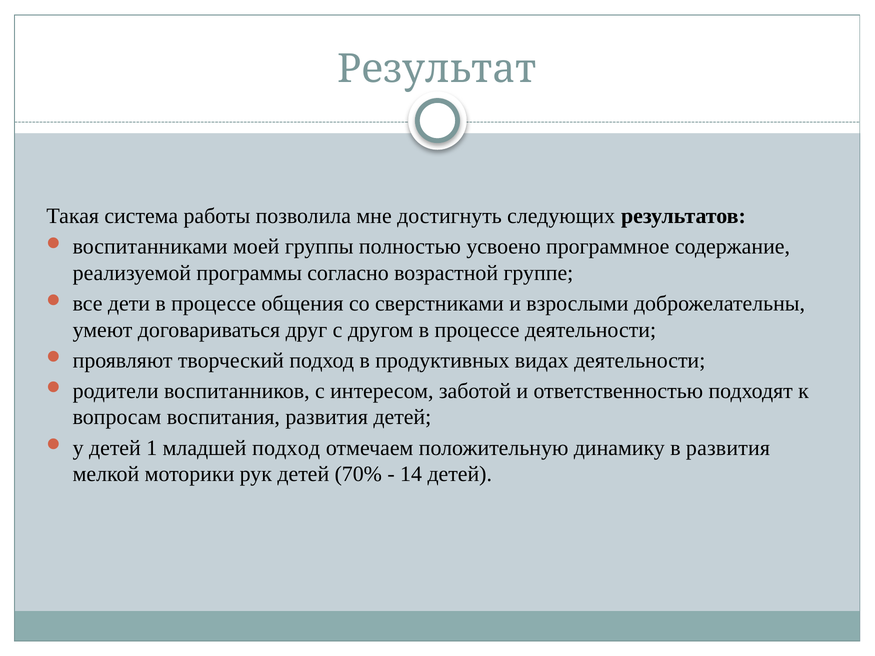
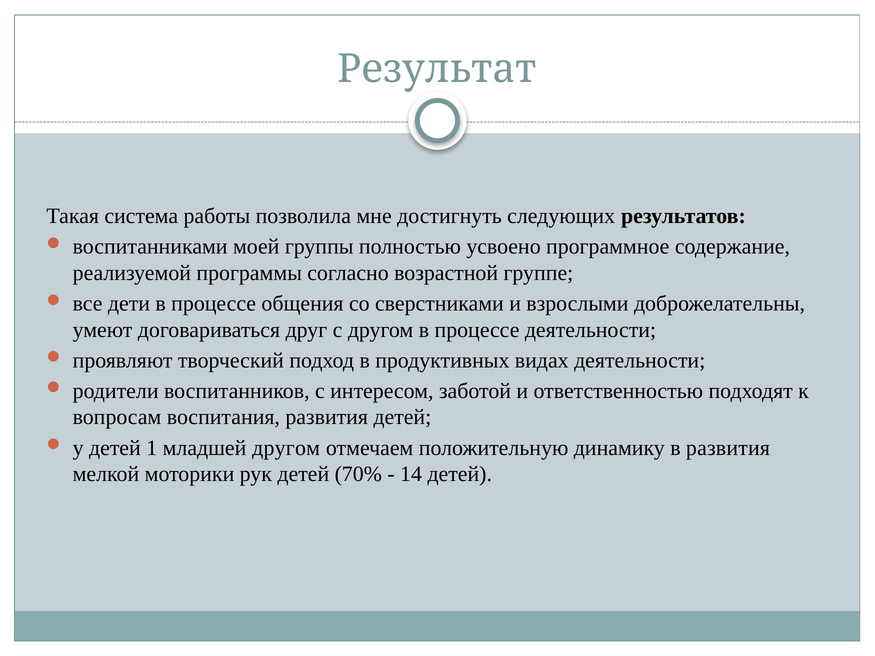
младшей подход: подход -> другом (286, 448)
